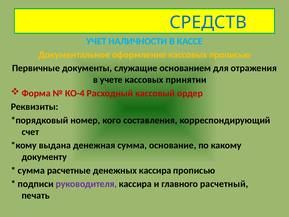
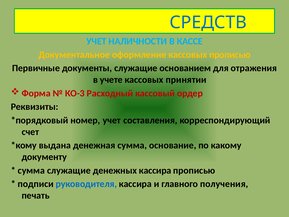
КО-4: КО-4 -> КО-3 (75, 93)
номер кого: кого -> учет (112, 120)
сумма расчетные: расчетные -> служащие (69, 170)
руководителя colour: purple -> blue (86, 184)
расчетный: расчетный -> получения (224, 184)
